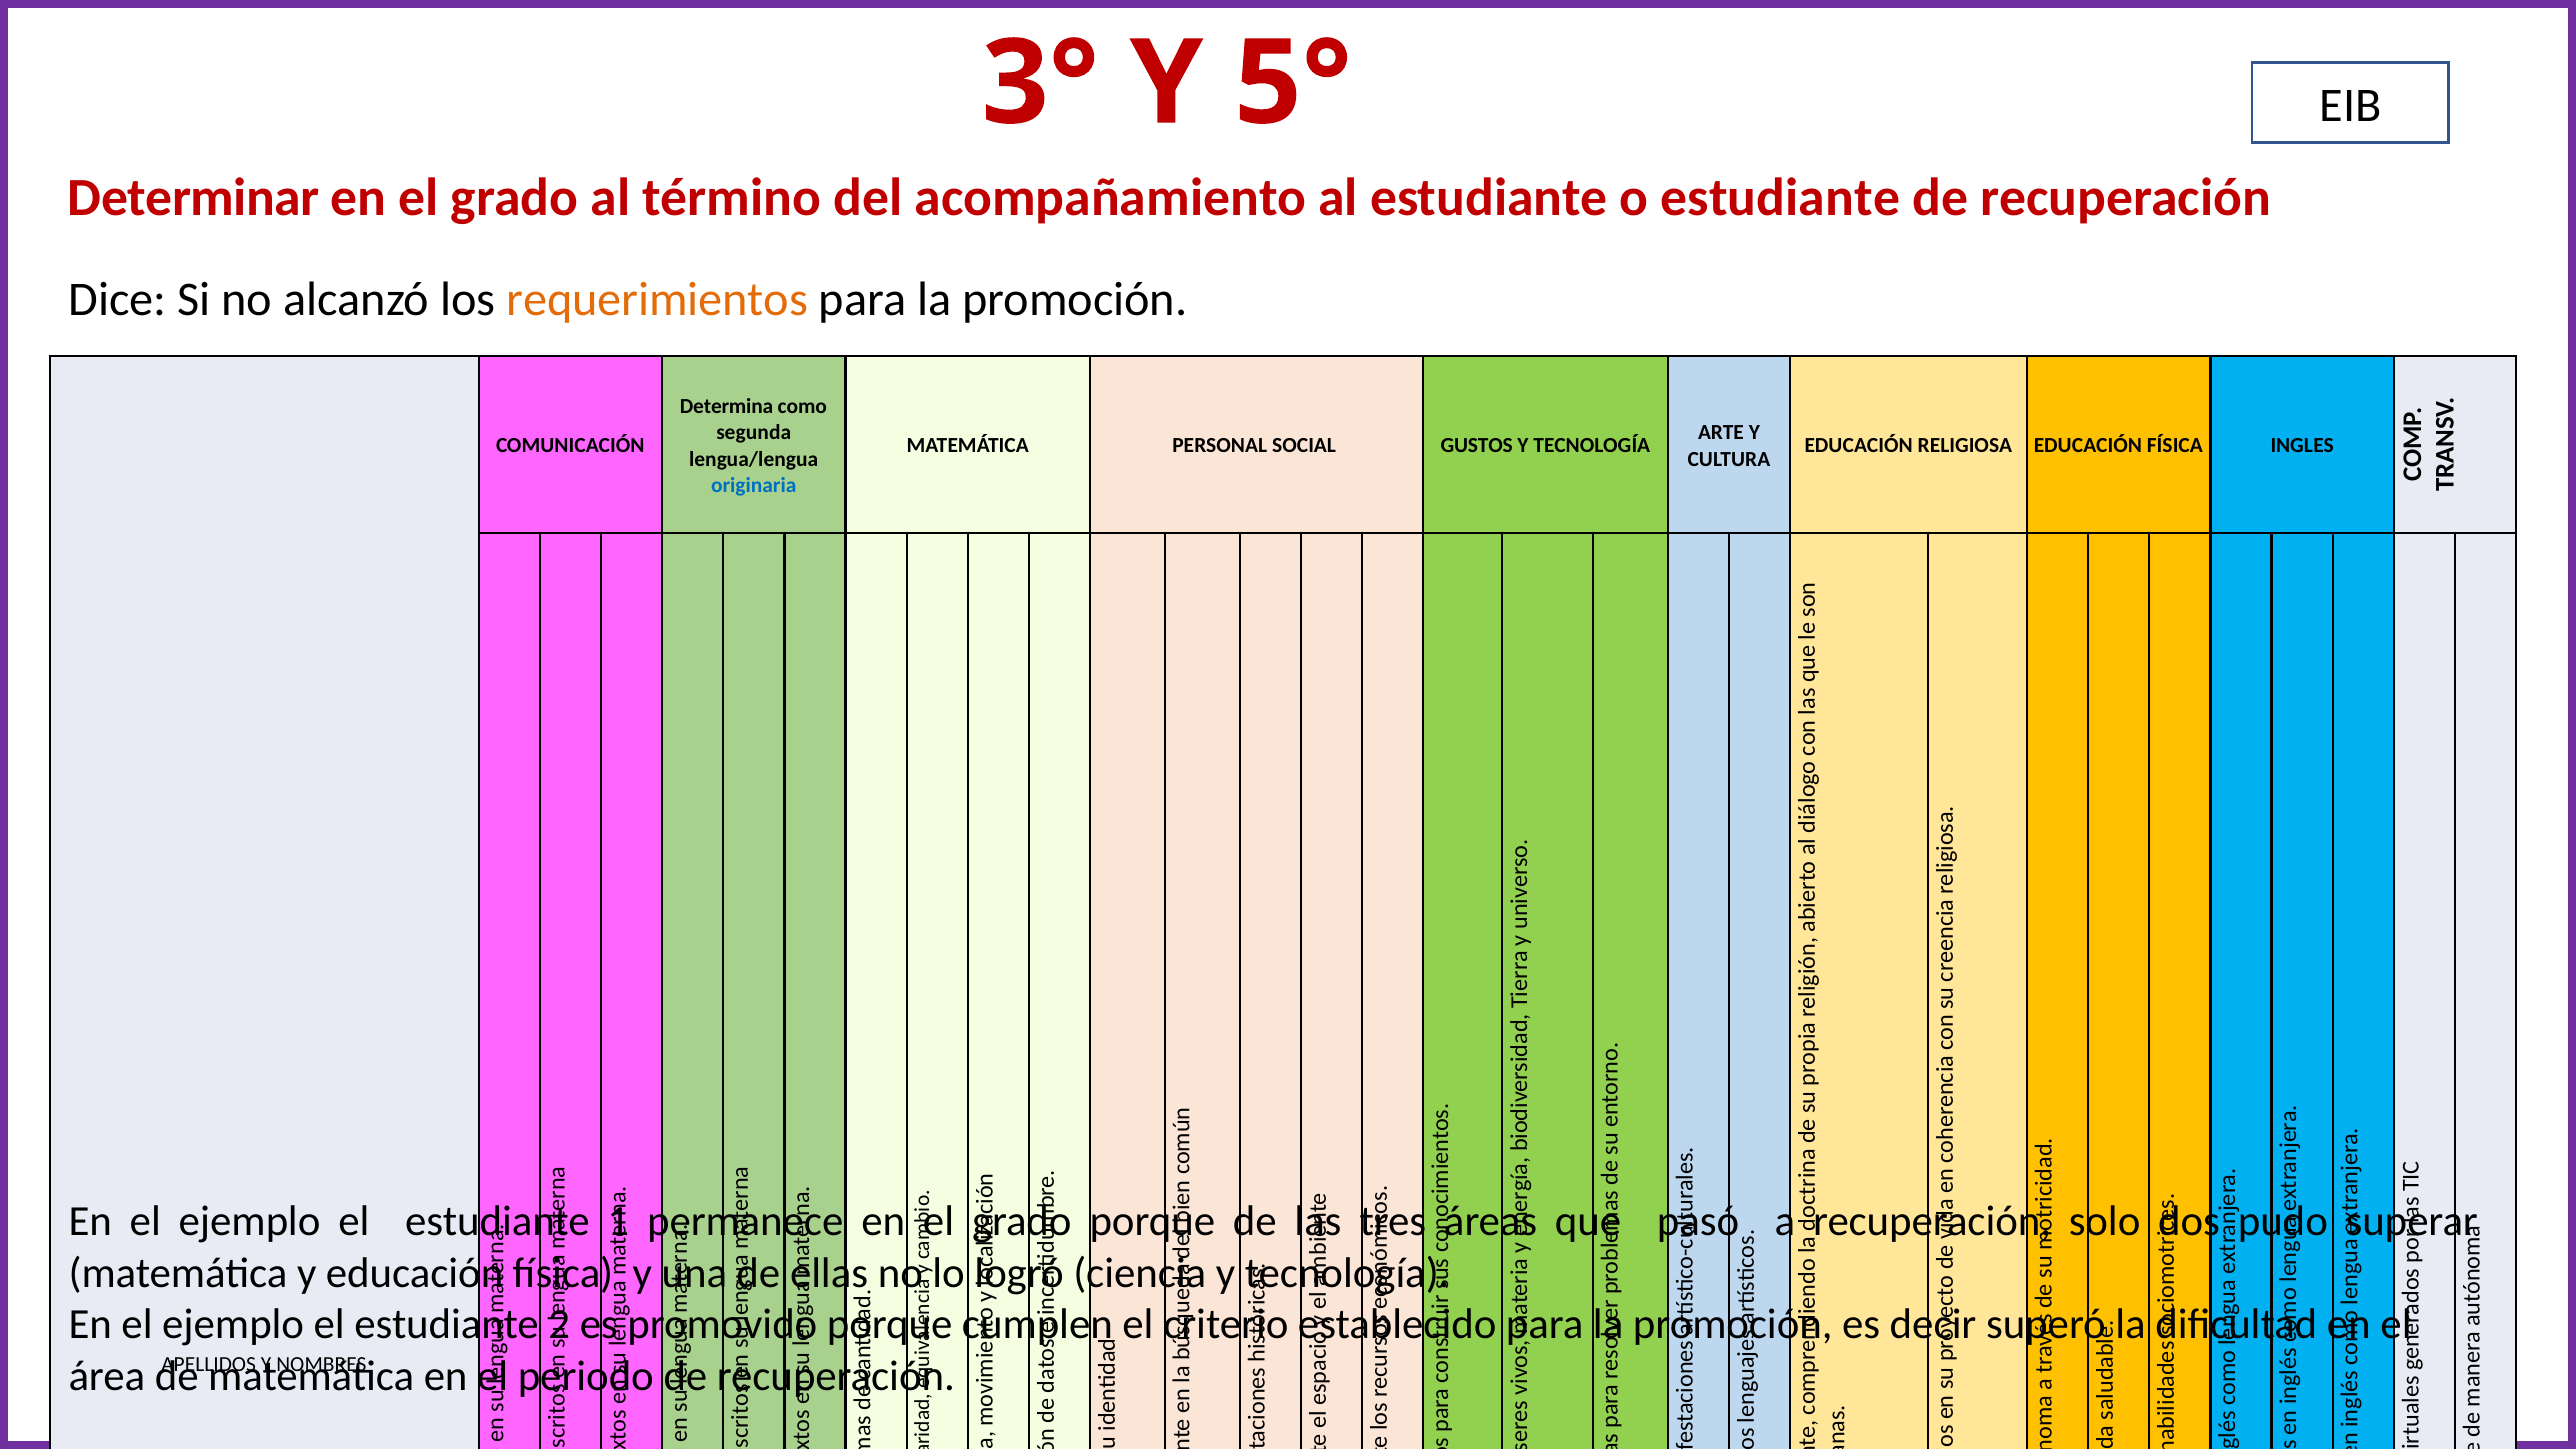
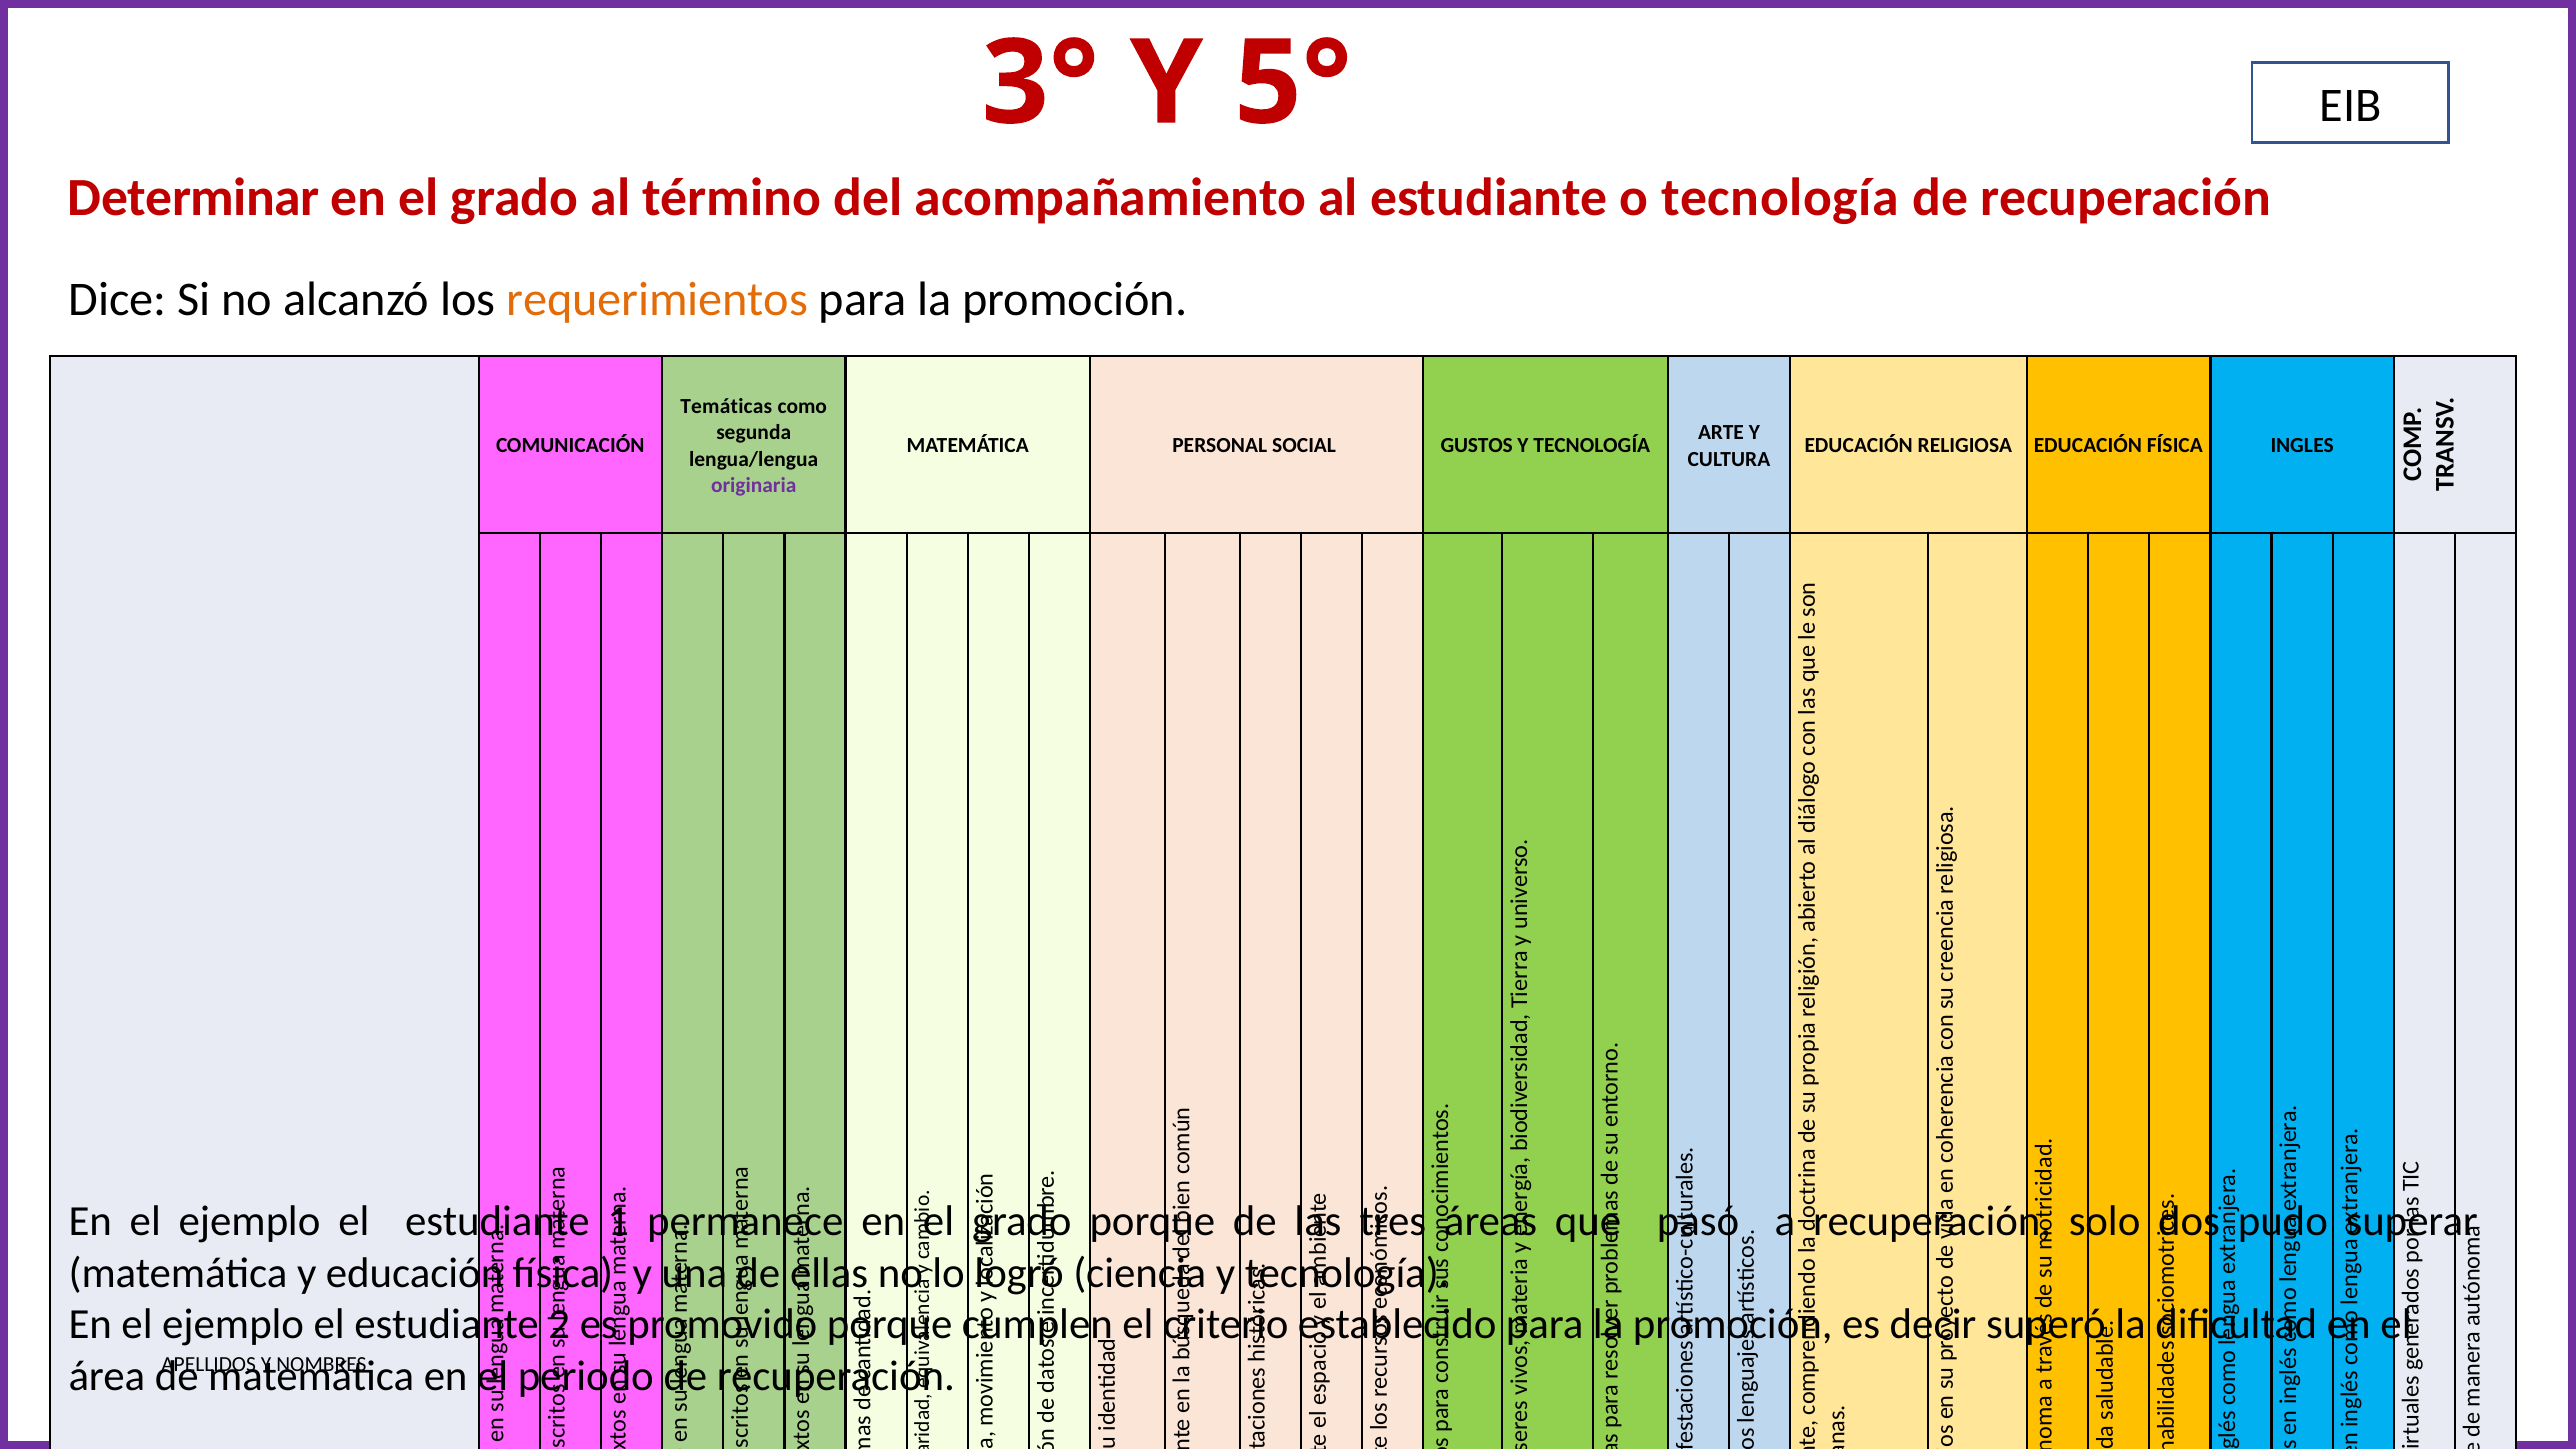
o estudiante: estudiante -> tecnología (1780, 197)
Determina: Determina -> Temáticas (726, 406)
originaria colour: blue -> purple (754, 485)
